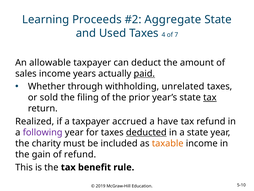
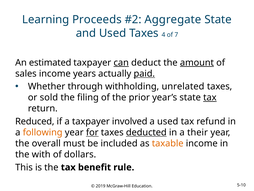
allowable: allowable -> estimated (50, 62)
can underline: none -> present (121, 62)
amount underline: none -> present (197, 62)
Realized: Realized -> Reduced (35, 121)
accrued: accrued -> involved (130, 121)
a have: have -> used (168, 121)
following colour: purple -> orange (43, 132)
for underline: none -> present (92, 132)
a state: state -> their (198, 132)
charity: charity -> overall (46, 143)
gain: gain -> with (41, 154)
of refund: refund -> dollars (80, 154)
